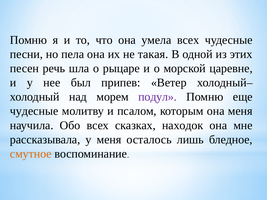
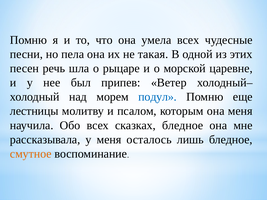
подул colour: purple -> blue (158, 97)
чудесные: чудесные -> лестницы (34, 111)
сказках находок: находок -> бледное (183, 125)
